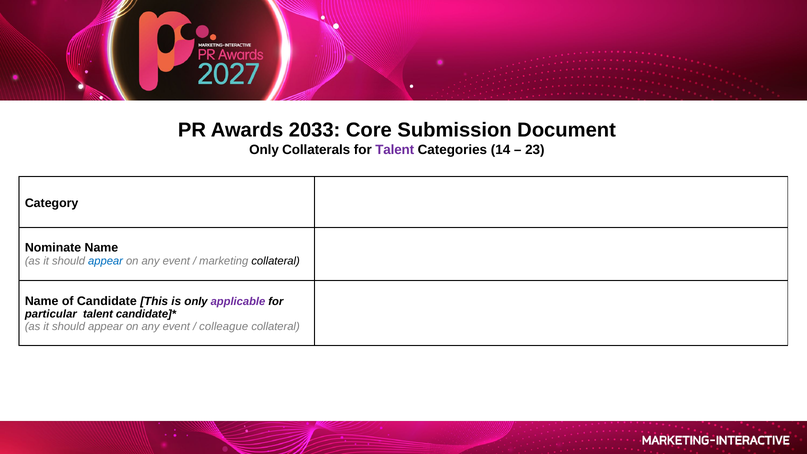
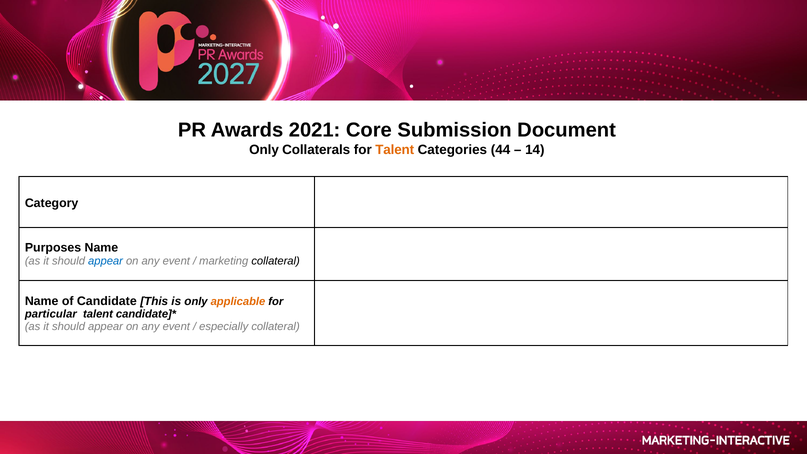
2033: 2033 -> 2021 (315, 130)
Talent colour: purple -> orange (395, 150)
14: 14 -> 44 (501, 150)
23: 23 -> 14 (535, 150)
Nominate: Nominate -> Purposes (53, 248)
applicable colour: purple -> orange (238, 302)
colleague: colleague -> especially (224, 327)
